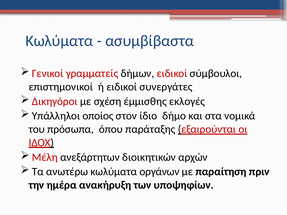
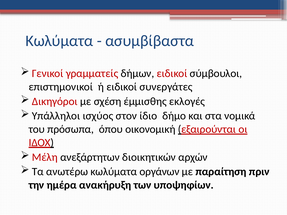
οποίος: οποίος -> ισχύος (98, 116)
παράταξης: παράταξης -> οικονομική (150, 129)
